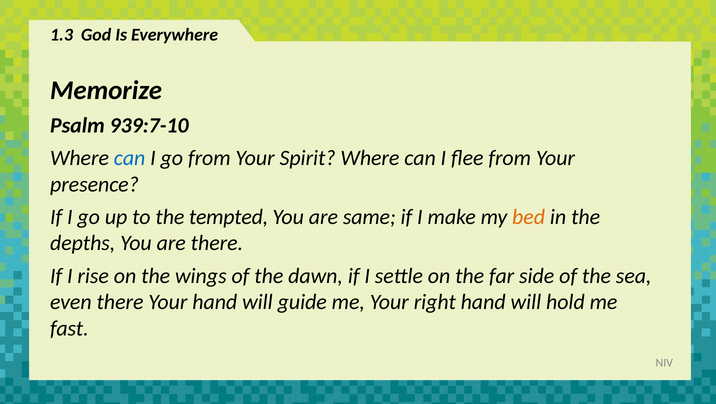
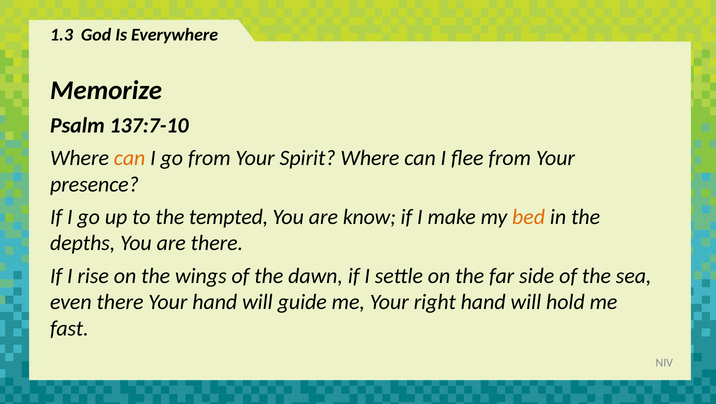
939:7-10: 939:7-10 -> 137:7-10 (149, 125)
can colour: blue -> orange (130, 158)
same: same -> know (369, 217)
